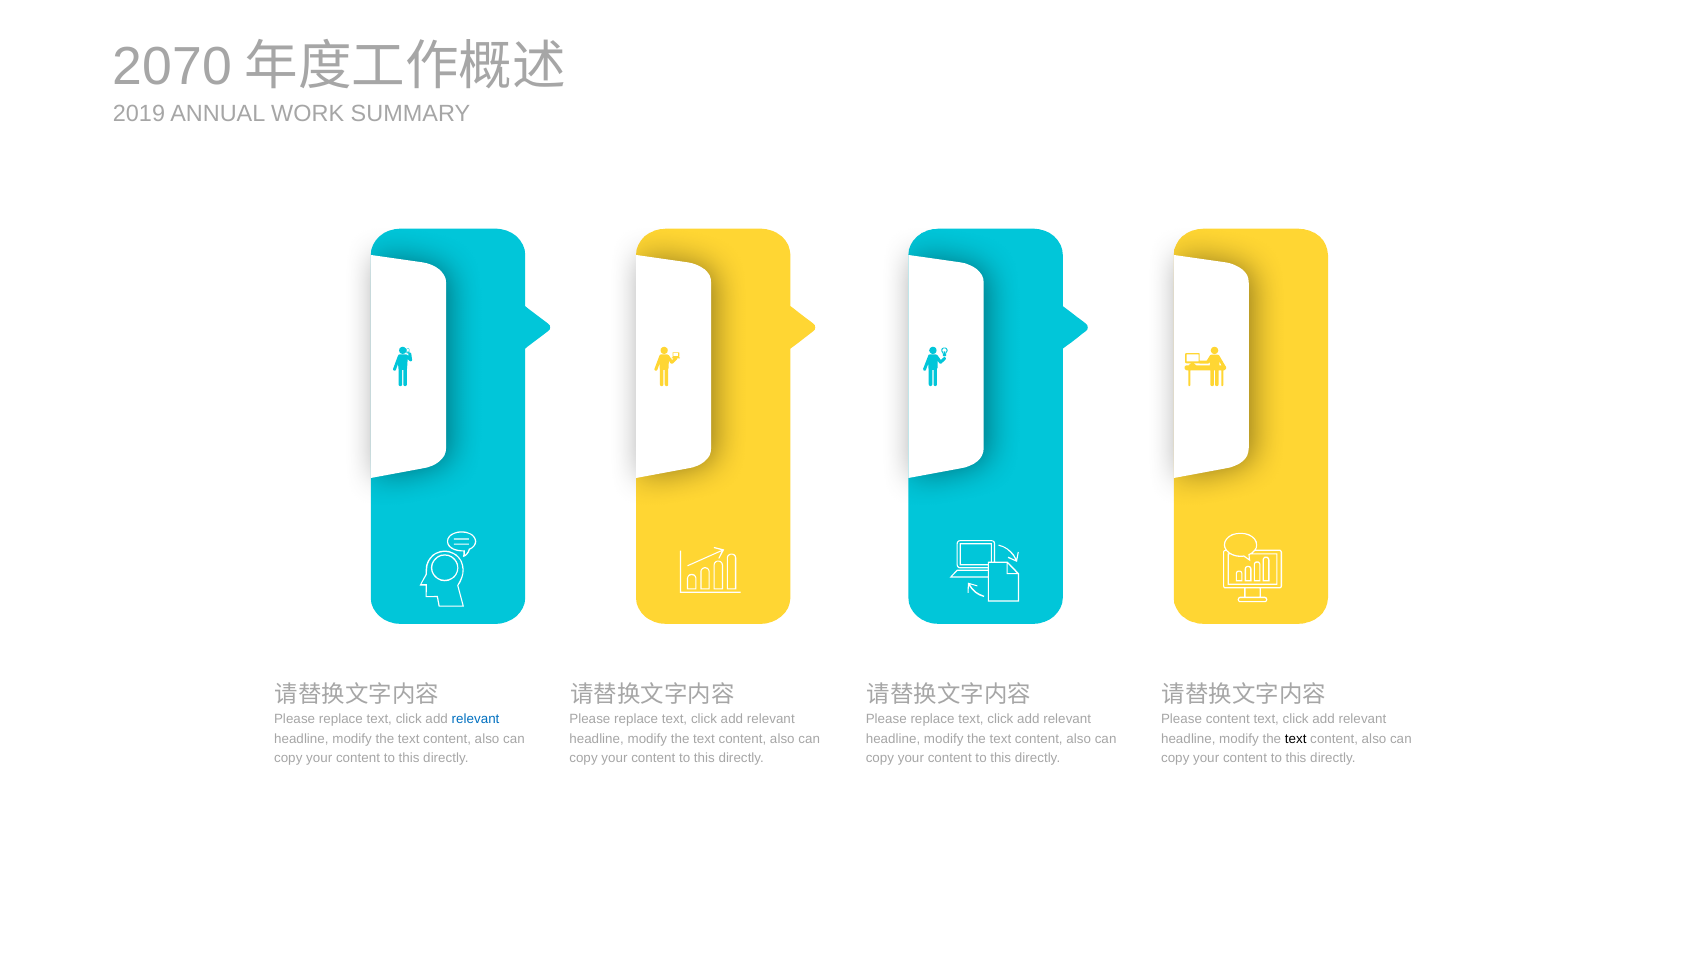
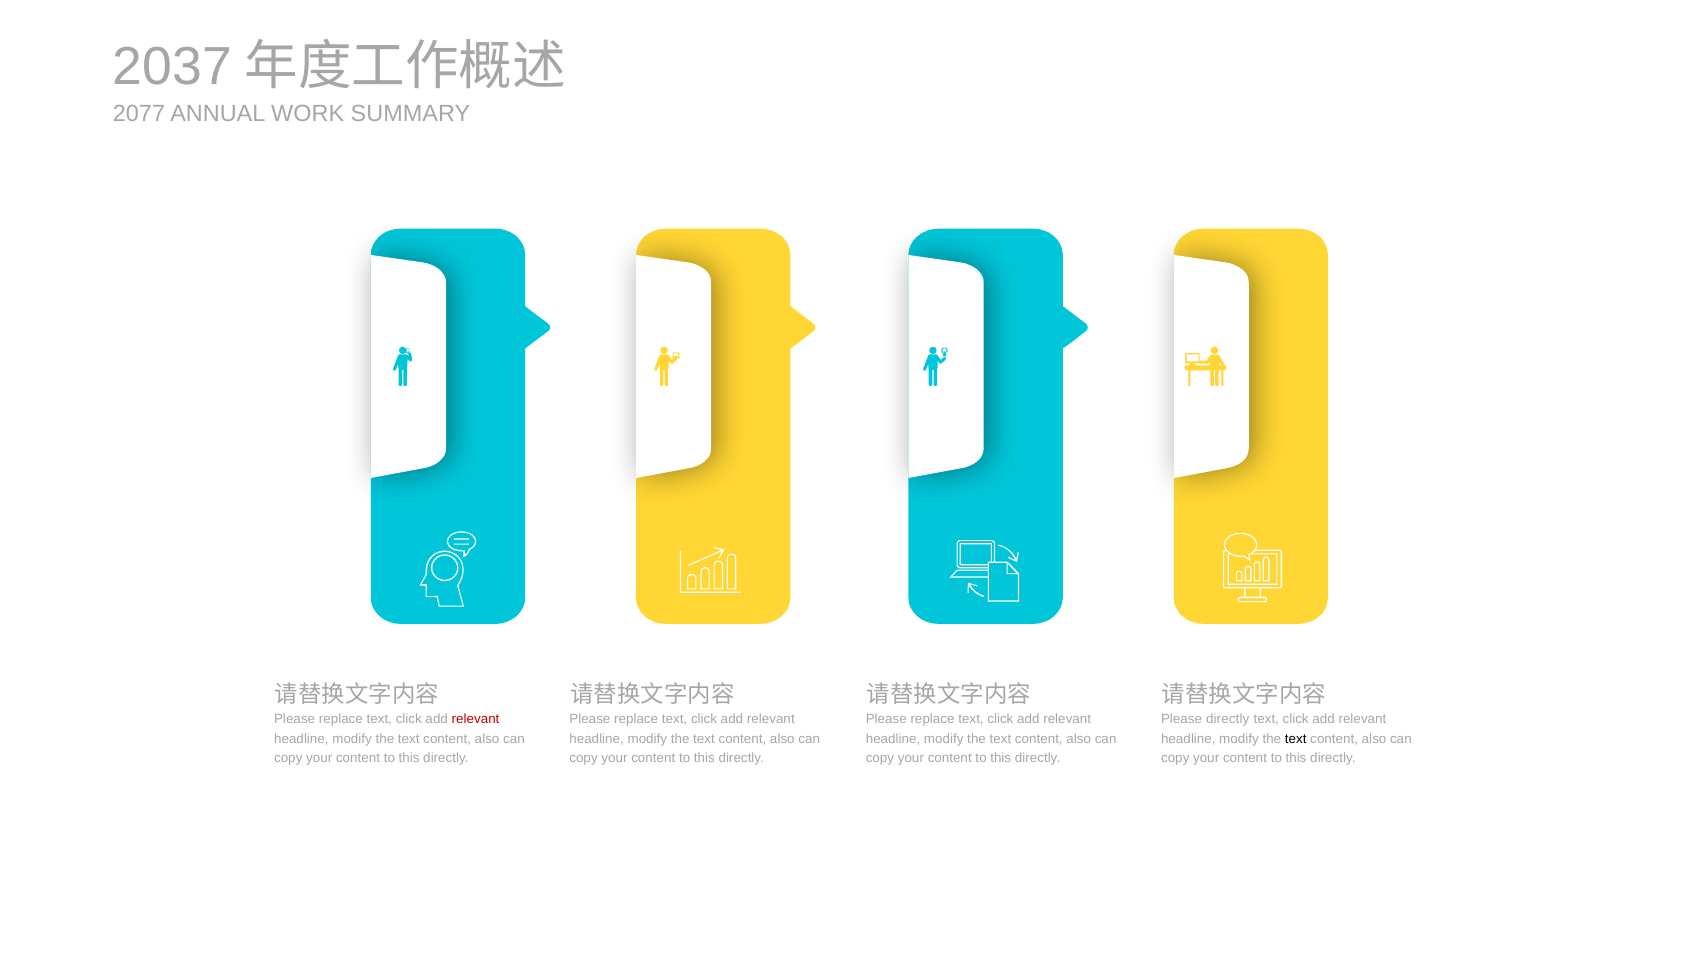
2070: 2070 -> 2037 (172, 67)
2019: 2019 -> 2077 (139, 114)
relevant colour: blue -> red (476, 719)
Please content: content -> directly (1228, 719)
